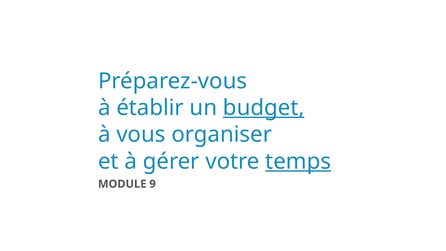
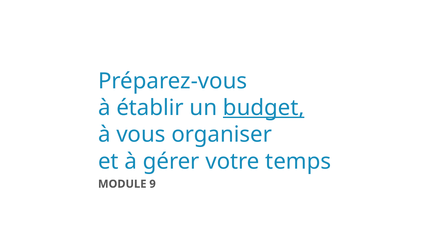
temps underline: present -> none (298, 161)
